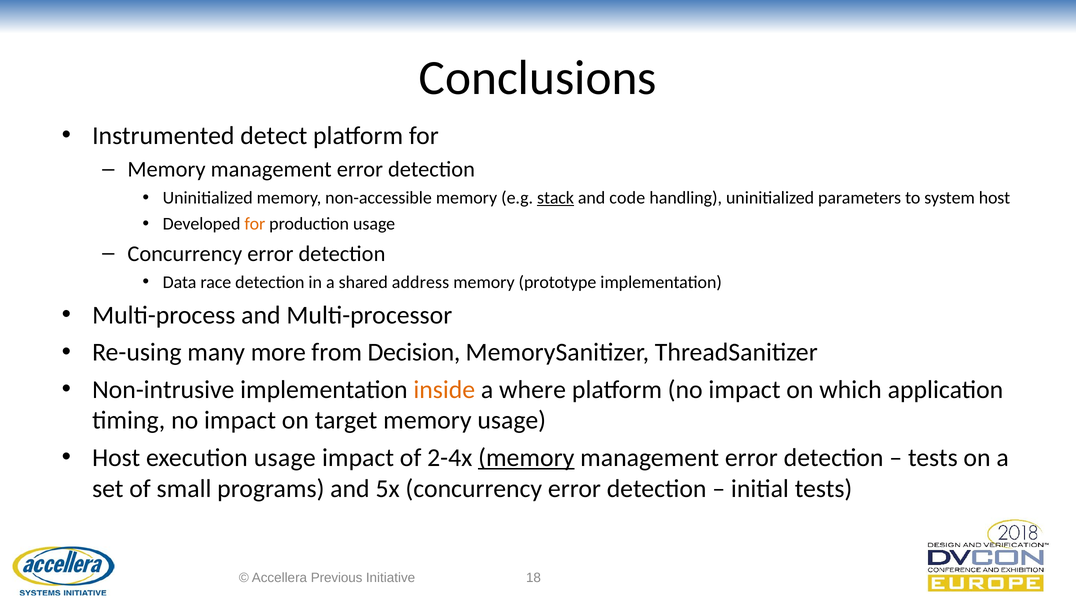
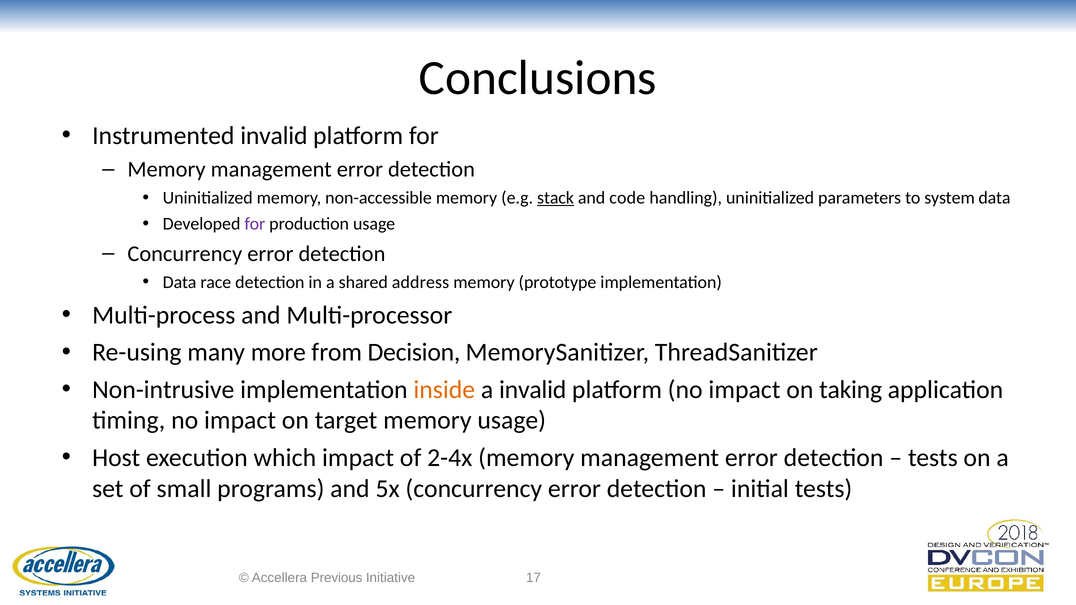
Instrumented detect: detect -> invalid (274, 136)
system host: host -> data (994, 198)
for colour: orange -> purple (255, 224)
a where: where -> invalid (533, 390)
which: which -> taking (851, 390)
execution usage: usage -> which (285, 458)
memory underline: present -> none (526, 458)
18: 18 -> 17 (533, 578)
